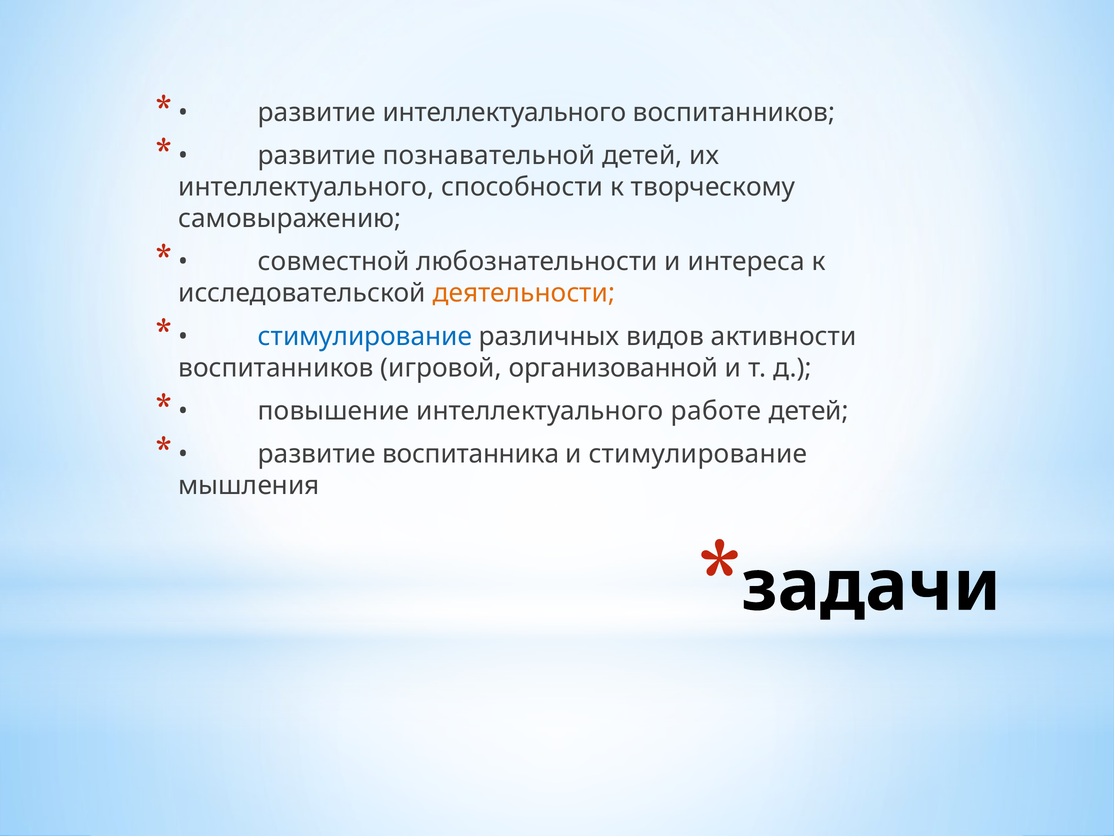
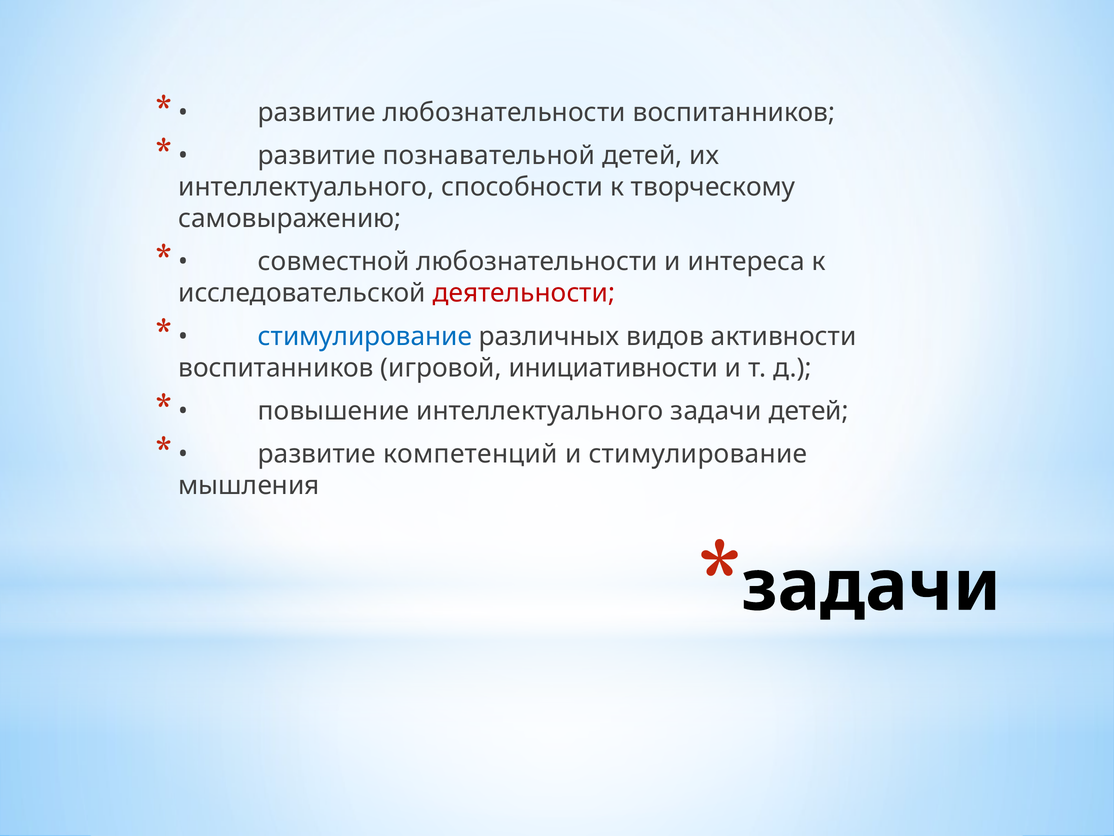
развитие интеллектуального: интеллектуального -> любознательности (504, 112)
деятельности colour: orange -> red (524, 293)
организованной: организованной -> инициативности (613, 368)
интеллектуального работе: работе -> задачи (716, 411)
воспитанника: воспитанника -> компетенций (471, 454)
